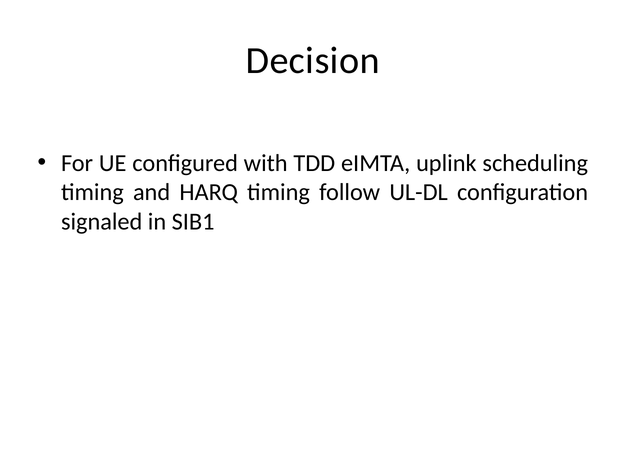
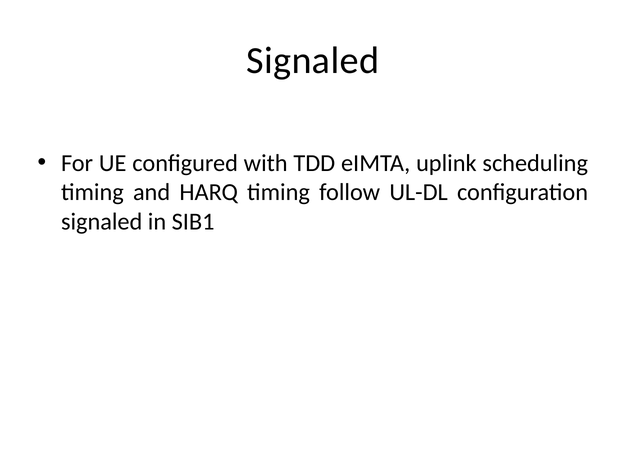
Decision: Decision -> Signaled (313, 61)
